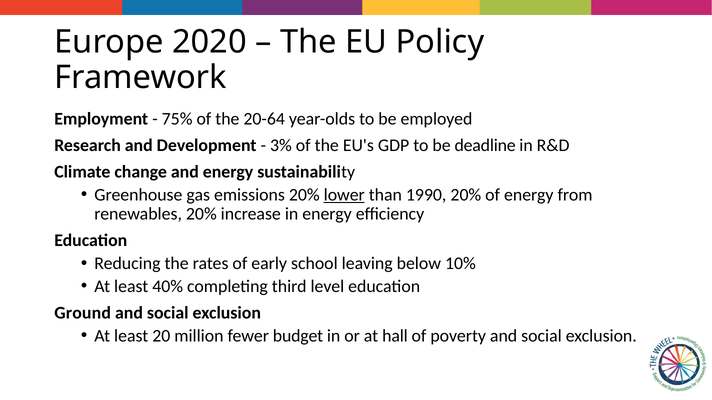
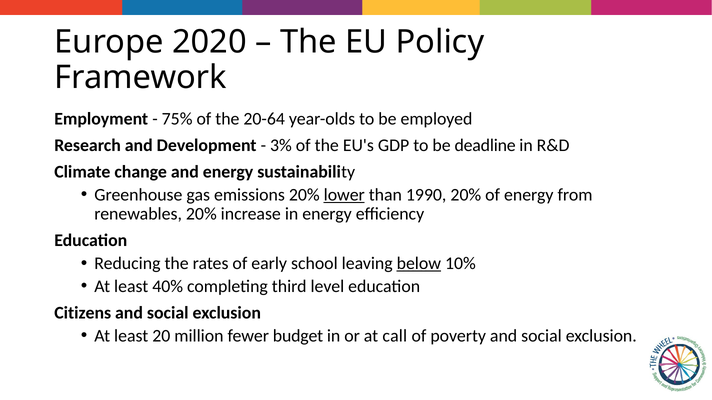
below underline: none -> present (419, 264)
Ground: Ground -> Citizens (83, 313)
hall: hall -> call (395, 336)
